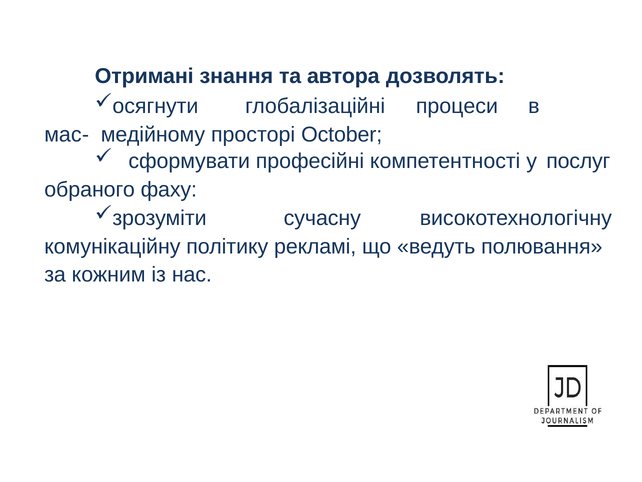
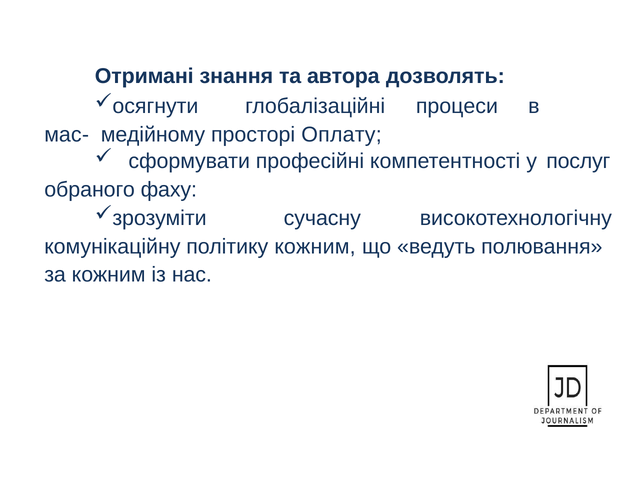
October: October -> Оплату (342, 134)
політику рекламі: рекламі -> кожним (315, 246)
